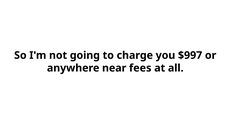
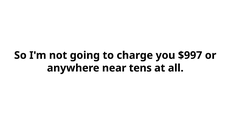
fees: fees -> tens (140, 68)
